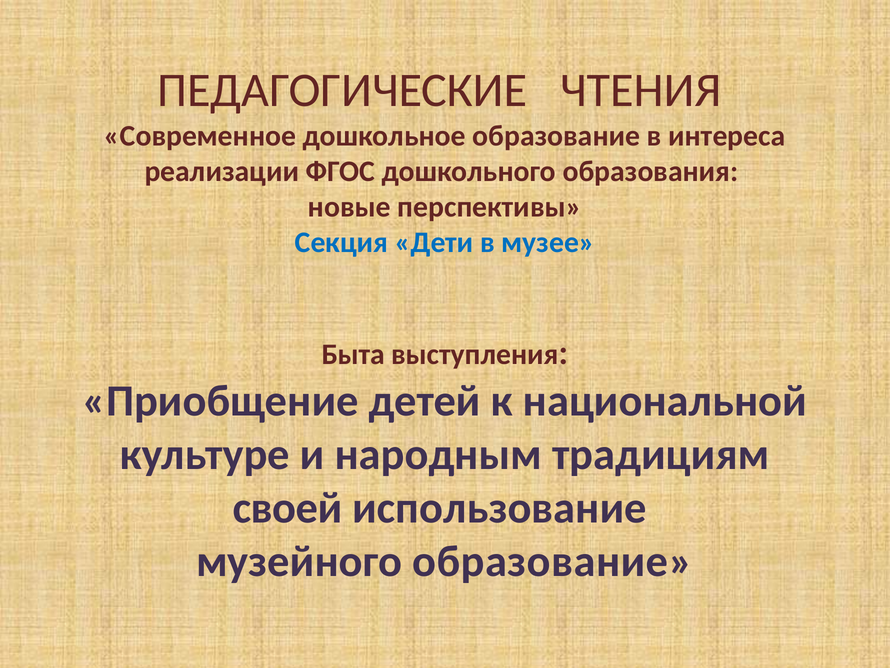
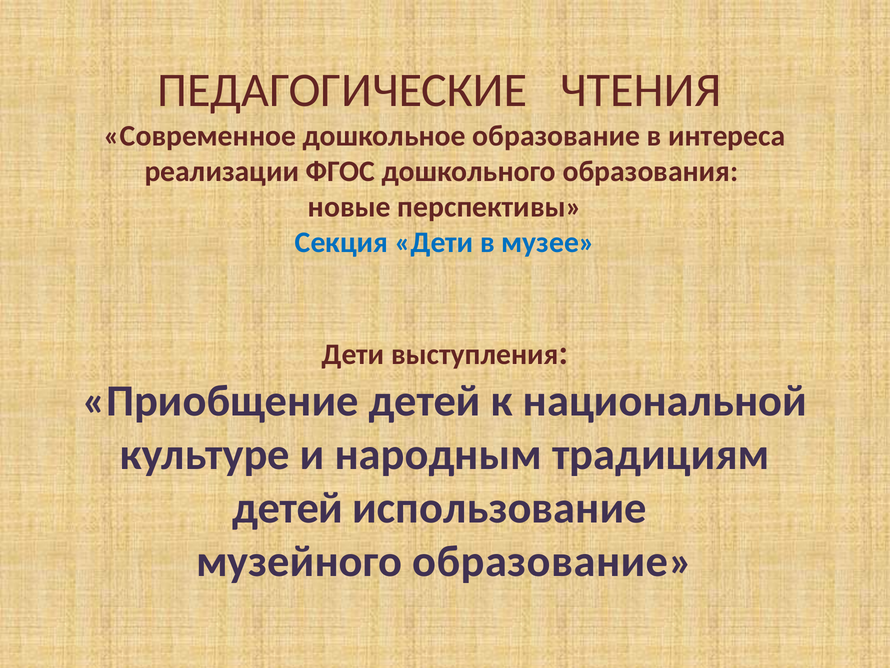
Быта: Быта -> Дети (353, 354)
своей: своей -> детей (288, 508)
